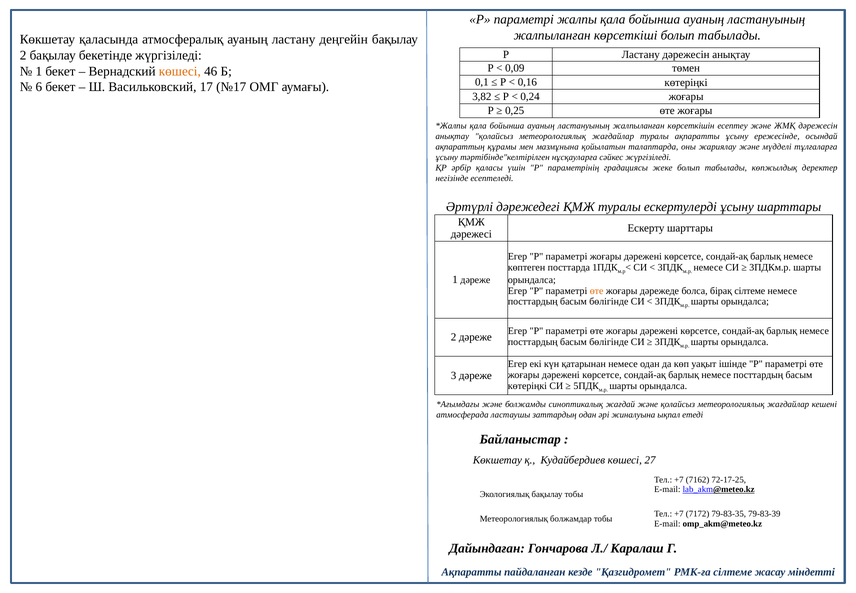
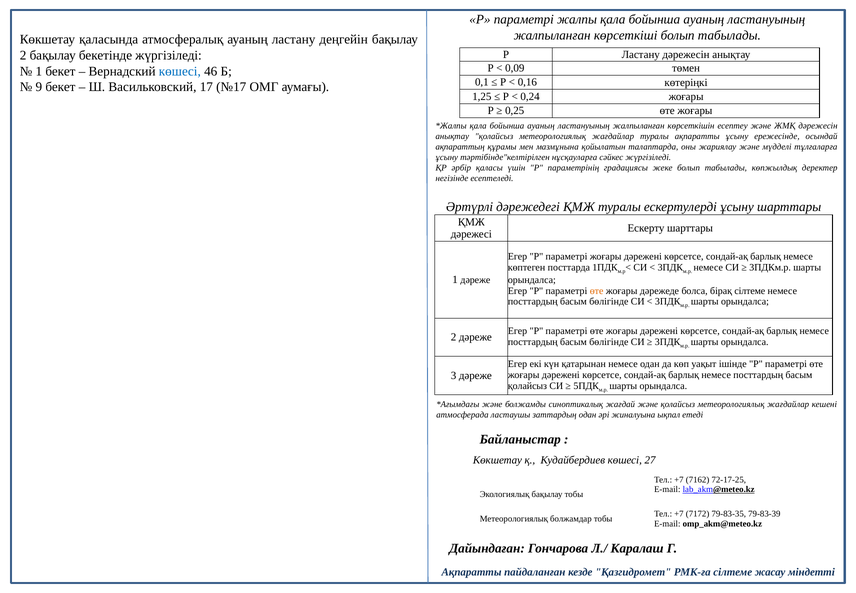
көшесі colour: orange -> blue (180, 71)
6: 6 -> 9 (39, 87)
3,82: 3,82 -> 1,25 (482, 96)
көтеріңкі: көтеріңкі -> қолайсыз (527, 386)
